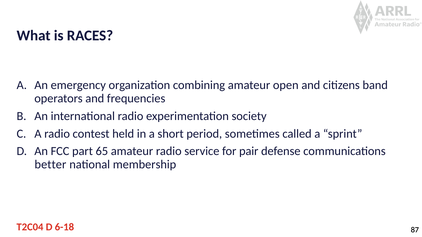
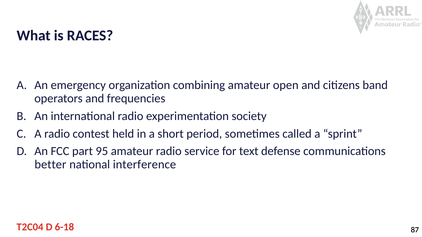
65: 65 -> 95 (102, 152)
pair: pair -> text (249, 152)
membership: membership -> interference (144, 165)
